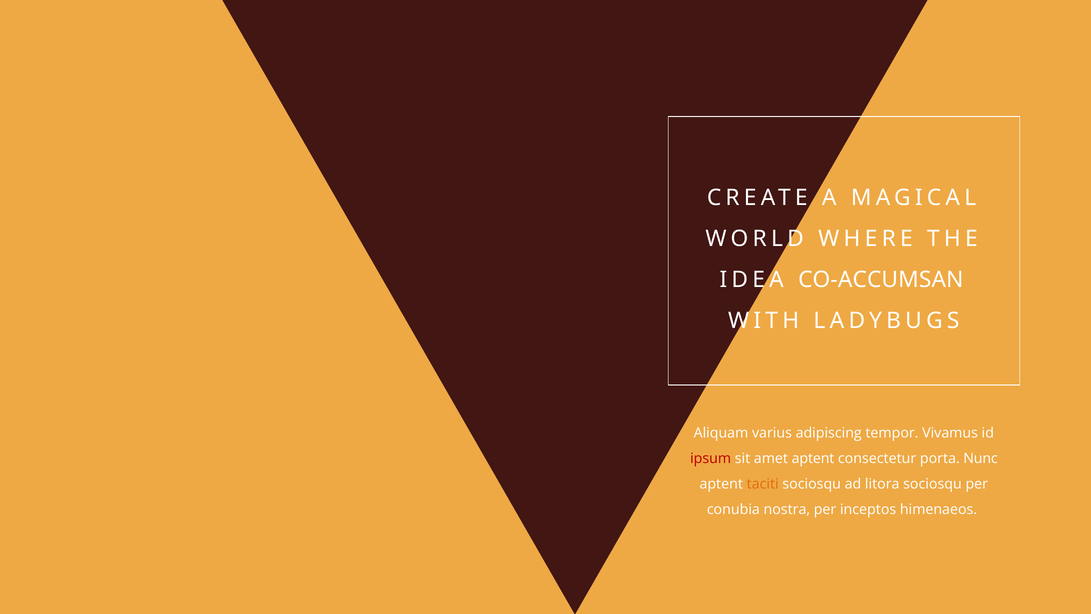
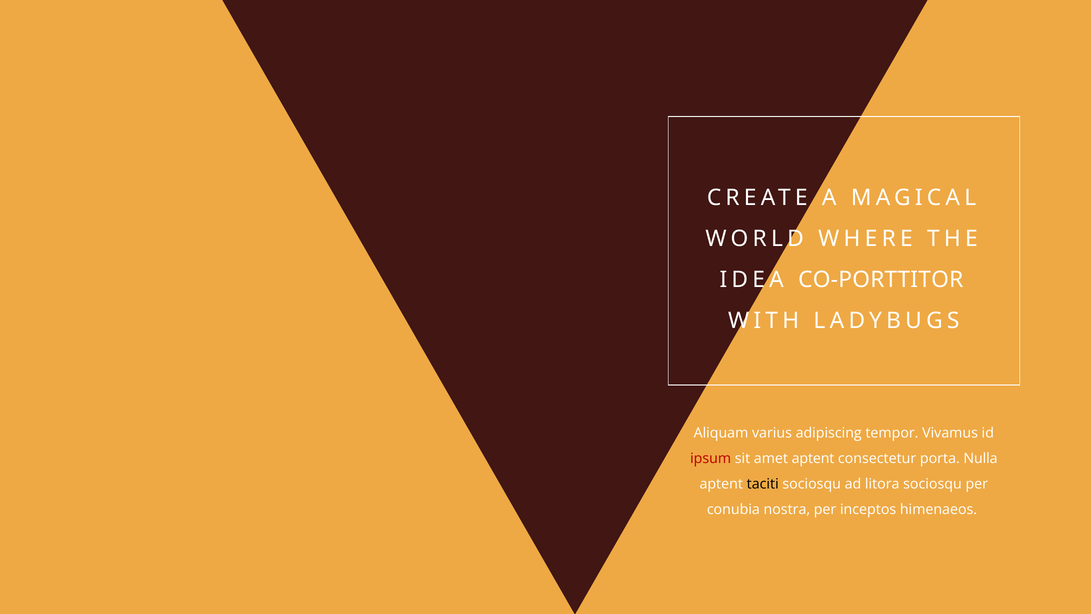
CO-ACCUMSAN: CO-ACCUMSAN -> CO-PORTTITOR (881, 279)
Nunc: Nunc -> Nulla (981, 458)
taciti colour: orange -> black (763, 484)
